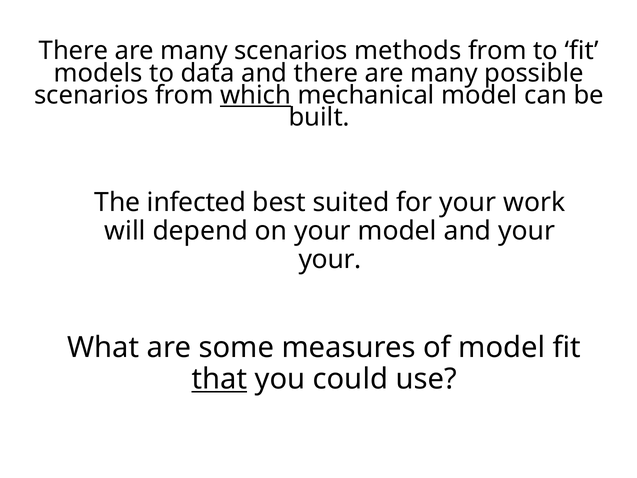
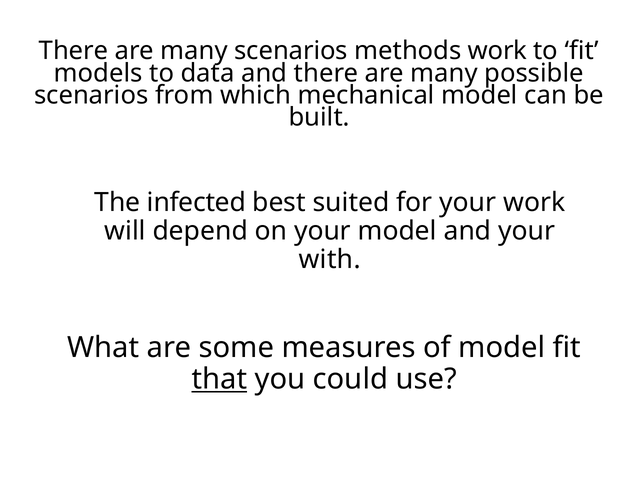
methods from: from -> work (497, 51)
which underline: present -> none (256, 95)
your: your -> with (330, 260)
